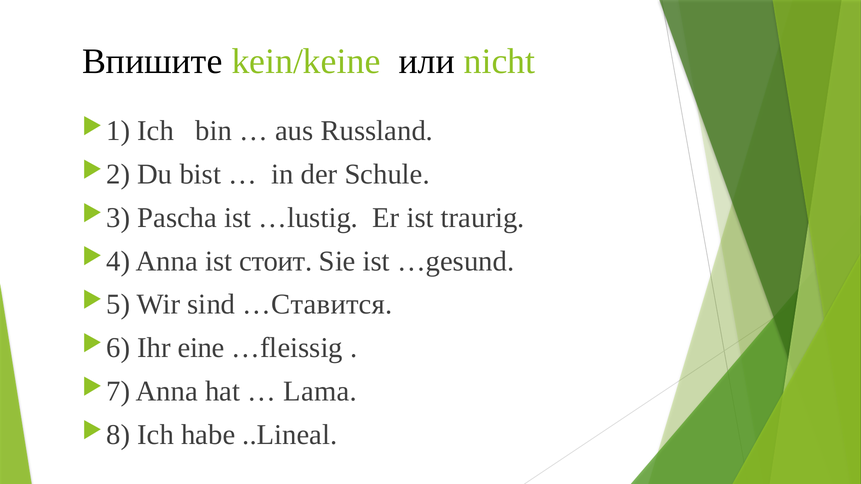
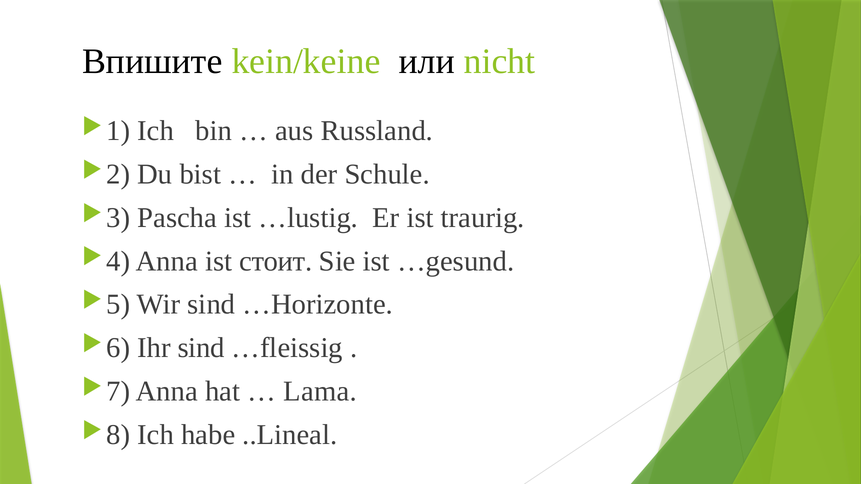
…Ставится: …Ставится -> …Horizonte (318, 305)
Ihr eine: eine -> sind (201, 348)
